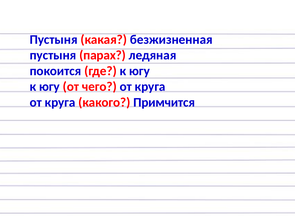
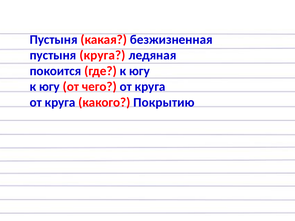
пустыня парах: парах -> круга (102, 55)
Примчится: Примчится -> Покрытию (164, 103)
